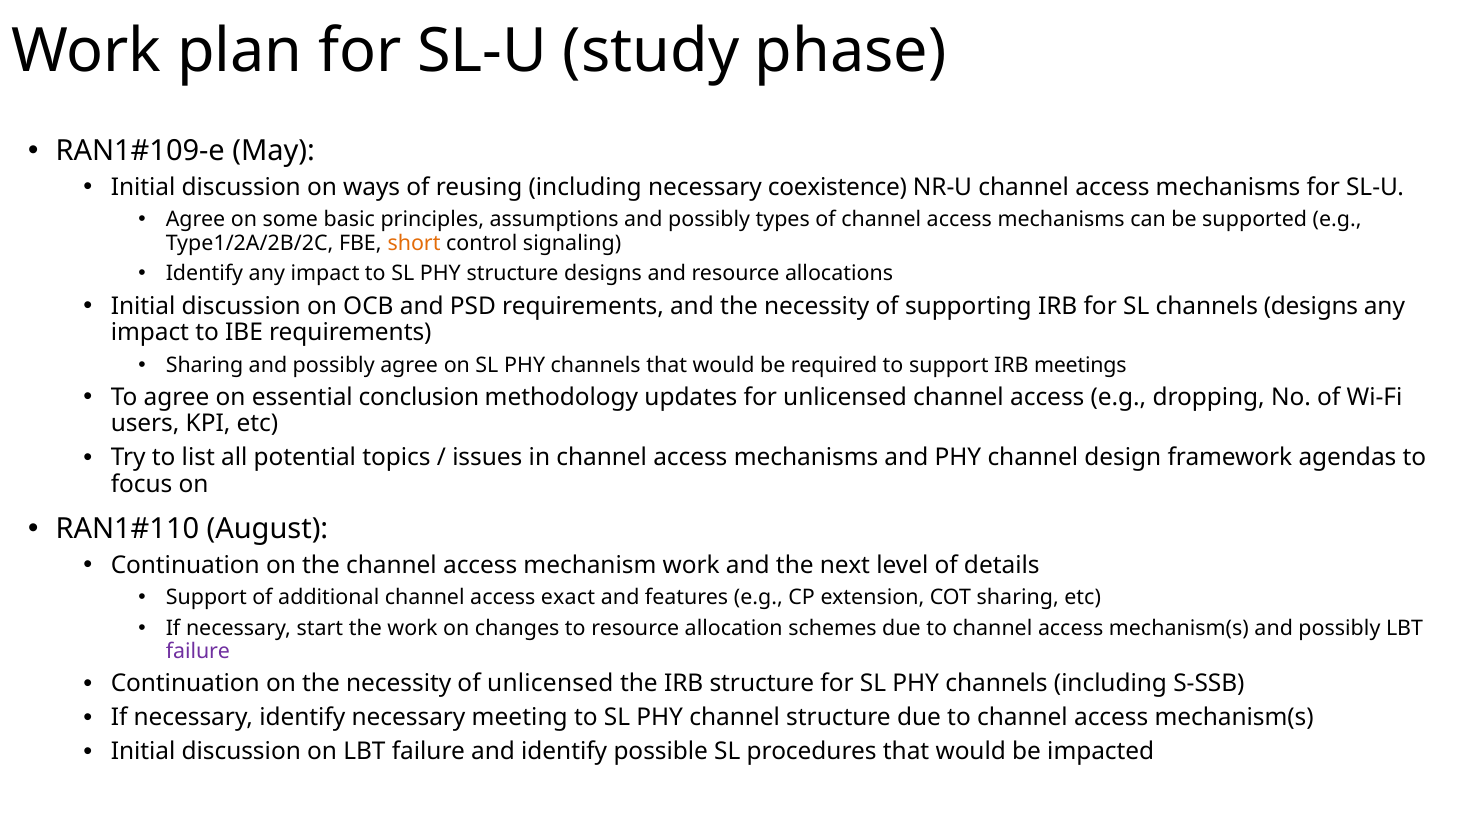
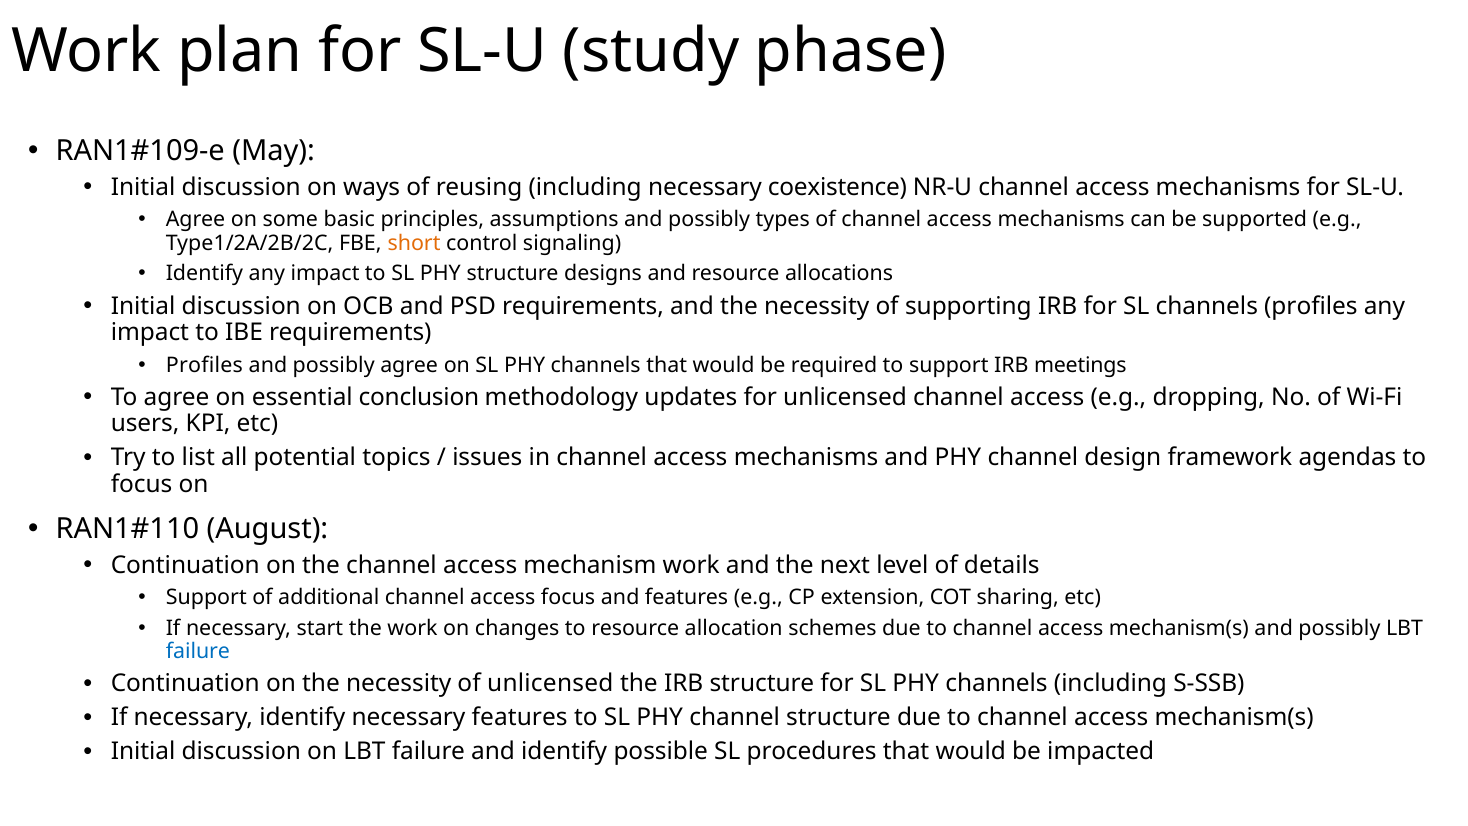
channels designs: designs -> profiles (1311, 306)
Sharing: Sharing -> Profiles (204, 365)
access exact: exact -> focus (568, 597)
failure colour: purple -> blue (198, 651)
necessary meeting: meeting -> features (520, 718)
